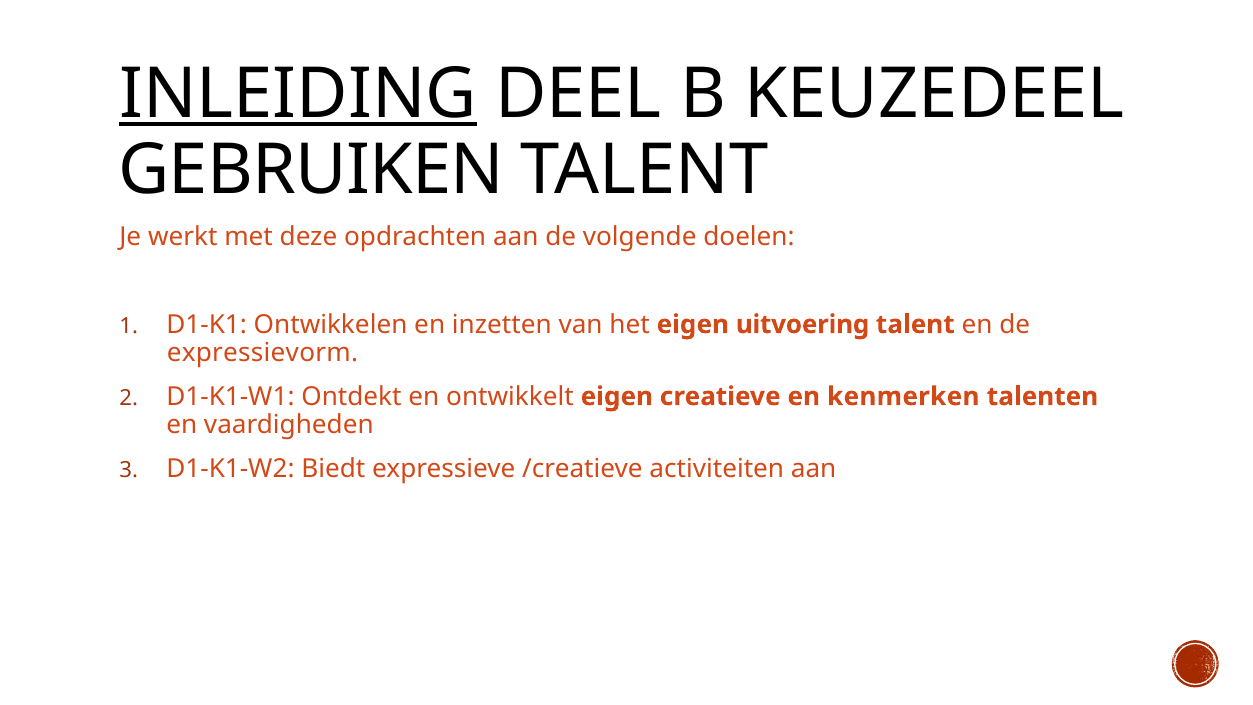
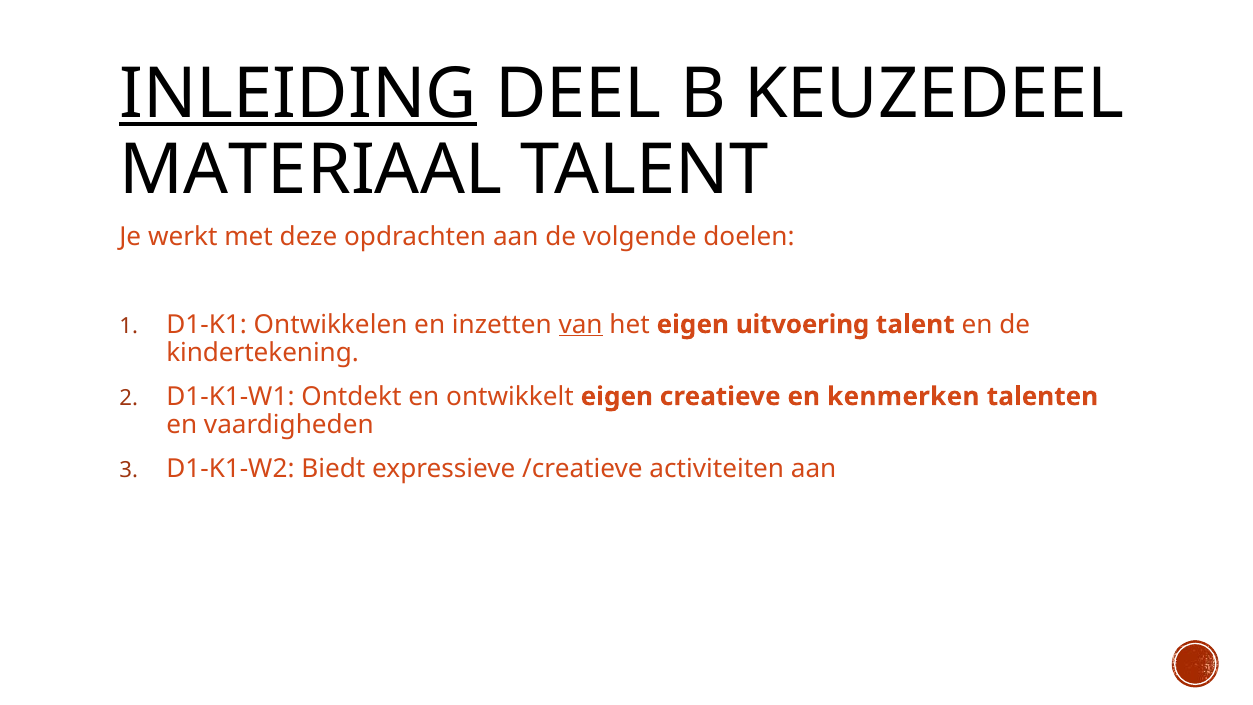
GEBRUIKEN: GEBRUIKEN -> MATERIAAL (311, 170)
van underline: none -> present (581, 324)
expressievorm: expressievorm -> kindertekening (263, 353)
